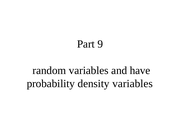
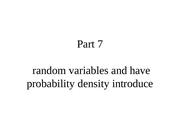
9: 9 -> 7 (100, 44)
density variables: variables -> introduce (133, 84)
